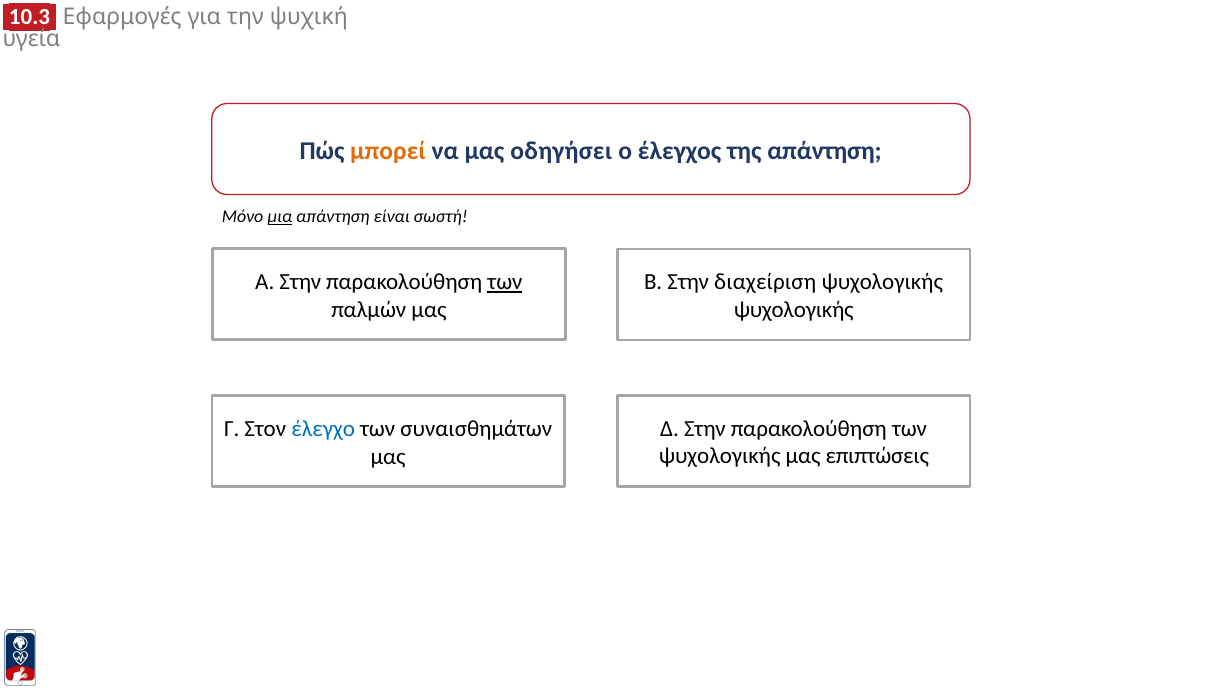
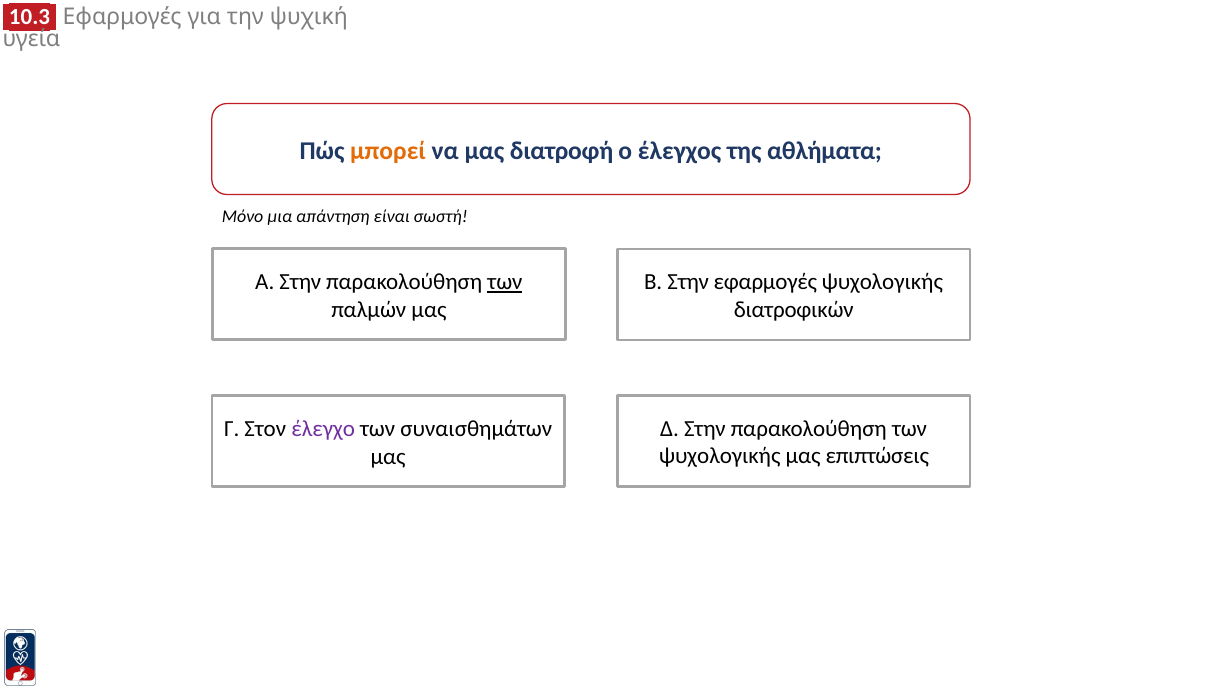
οδηγήσει: οδηγήσει -> διατροφή (562, 151)
της απάντηση: απάντηση -> αθλήματα (825, 151)
μια underline: present -> none (280, 217)
Στην διαχείριση: διαχείριση -> εφαρμογές (765, 282)
ψυχολογικής: ψυχολογικής -> διατροφικών (794, 310)
έλεγχο colour: blue -> purple (323, 429)
